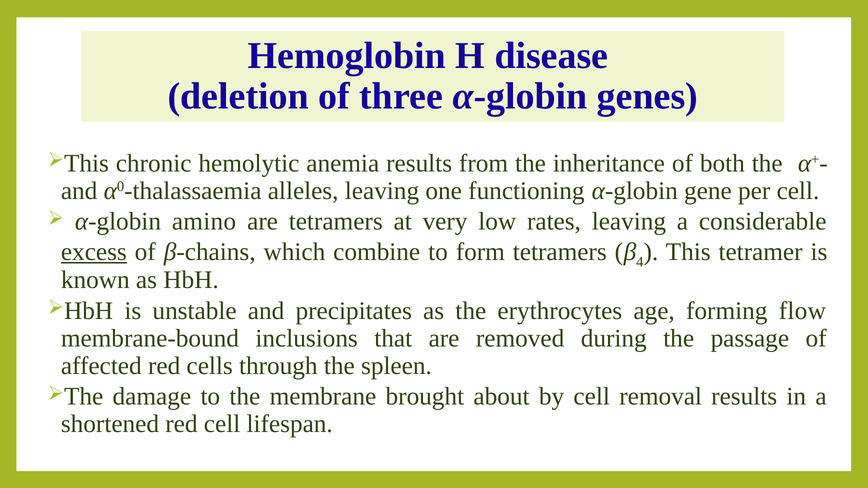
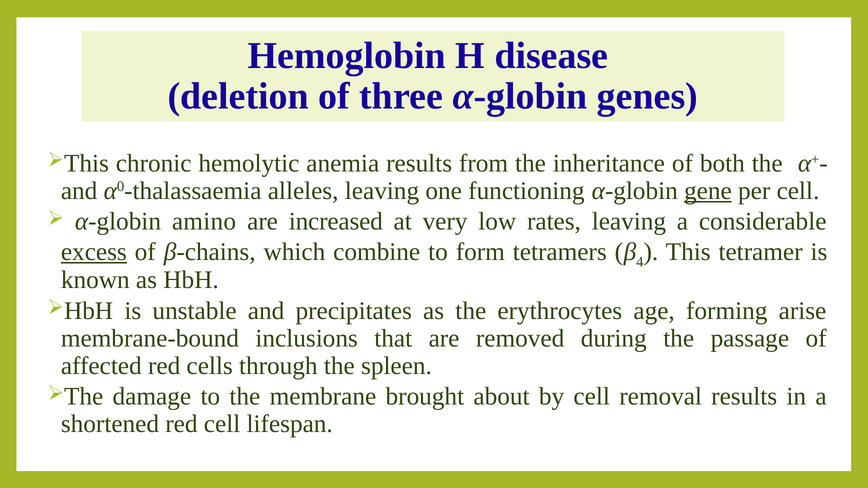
gene underline: none -> present (708, 191)
are tetramers: tetramers -> increased (336, 222)
flow: flow -> arise (803, 311)
